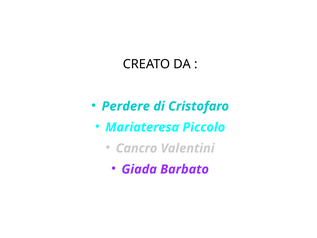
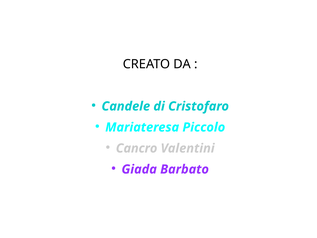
Perdere: Perdere -> Candele (126, 106)
